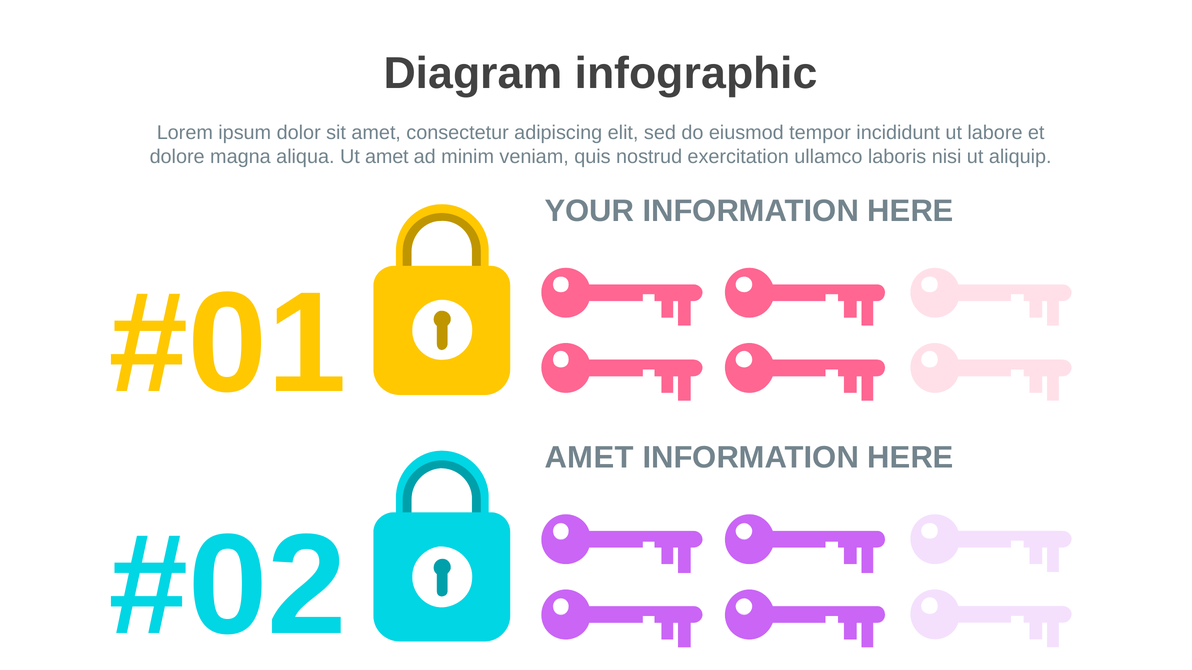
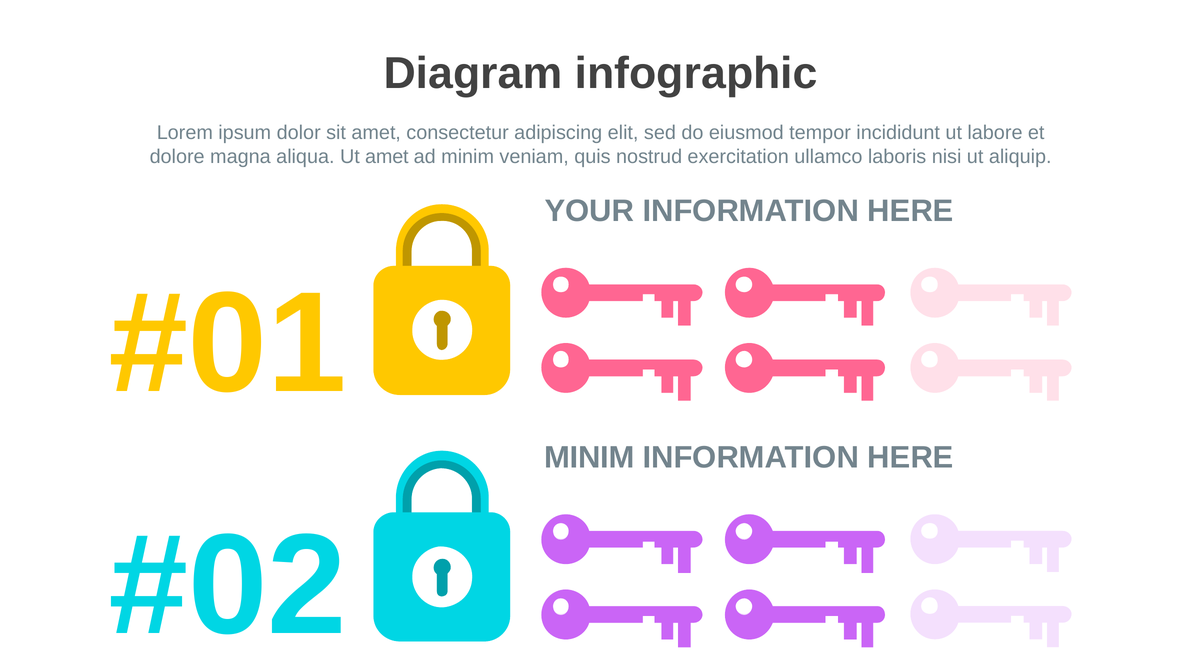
AMET: AMET -> MINIM (589, 458)
